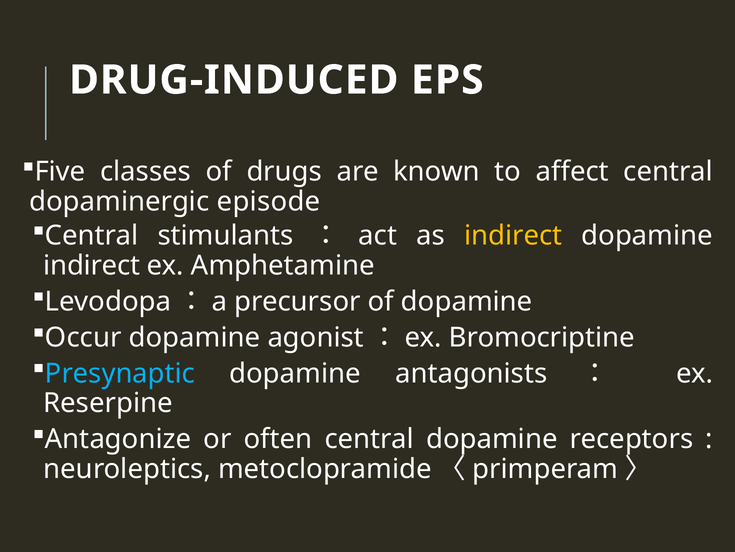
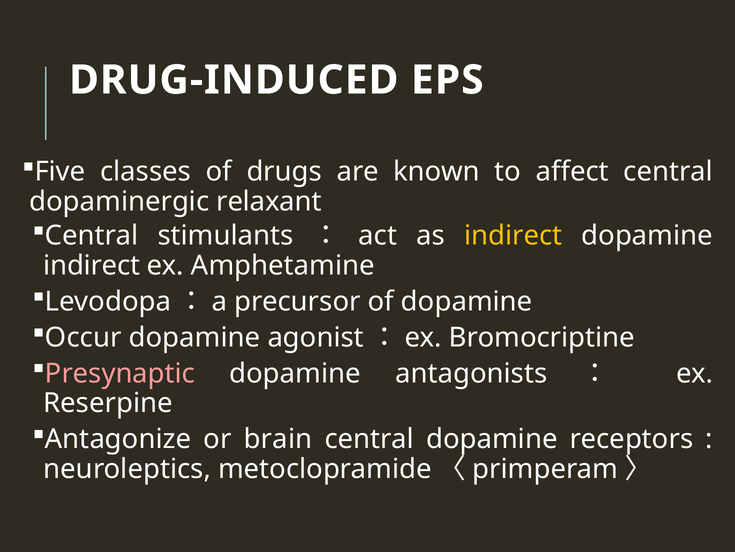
episode: episode -> relaxant (269, 201)
Presynaptic colour: light blue -> pink (120, 373)
often: often -> brain (278, 439)
